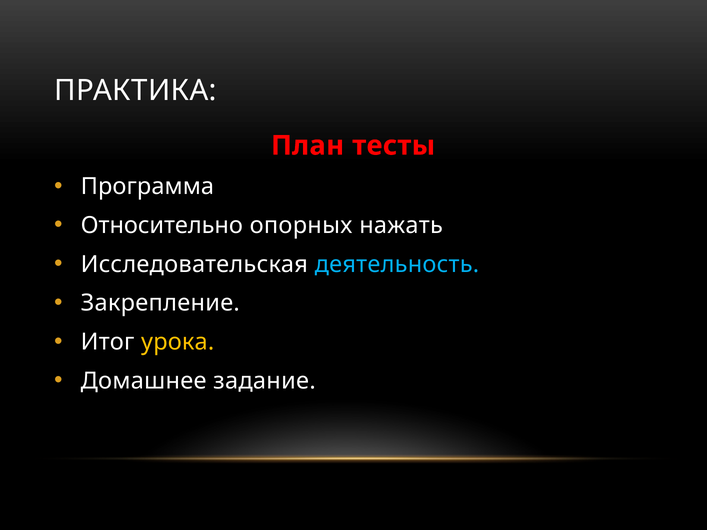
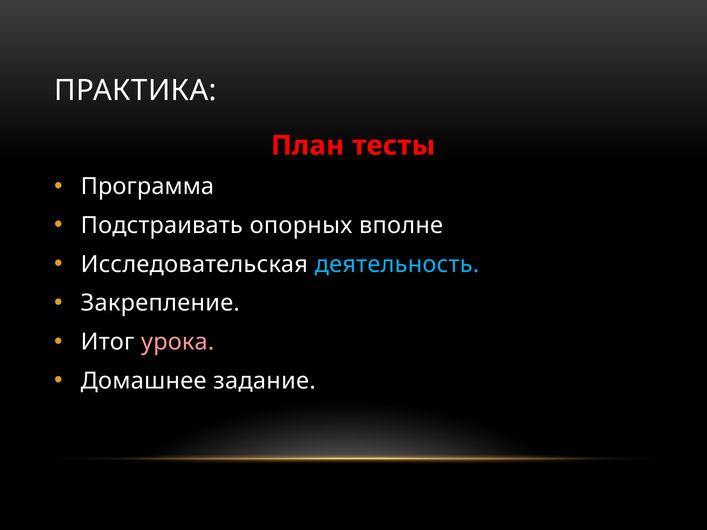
Относительно: Относительно -> Подстраивать (162, 226)
нажать: нажать -> вполне (401, 226)
урока colour: yellow -> pink (178, 342)
